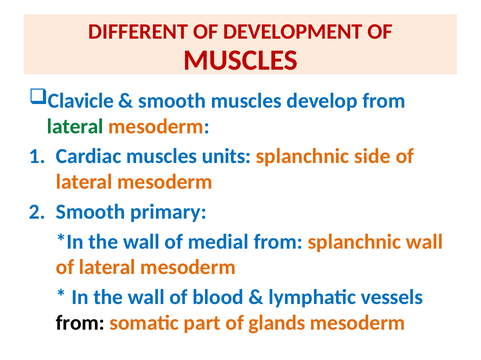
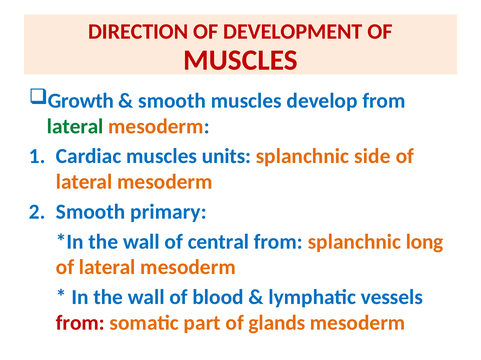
DIFFERENT: DIFFERENT -> DIRECTION (138, 32)
Clavicle: Clavicle -> Growth (81, 101)
medial: medial -> central (218, 242)
splanchnic wall: wall -> long (425, 242)
from colour: black -> red (80, 323)
